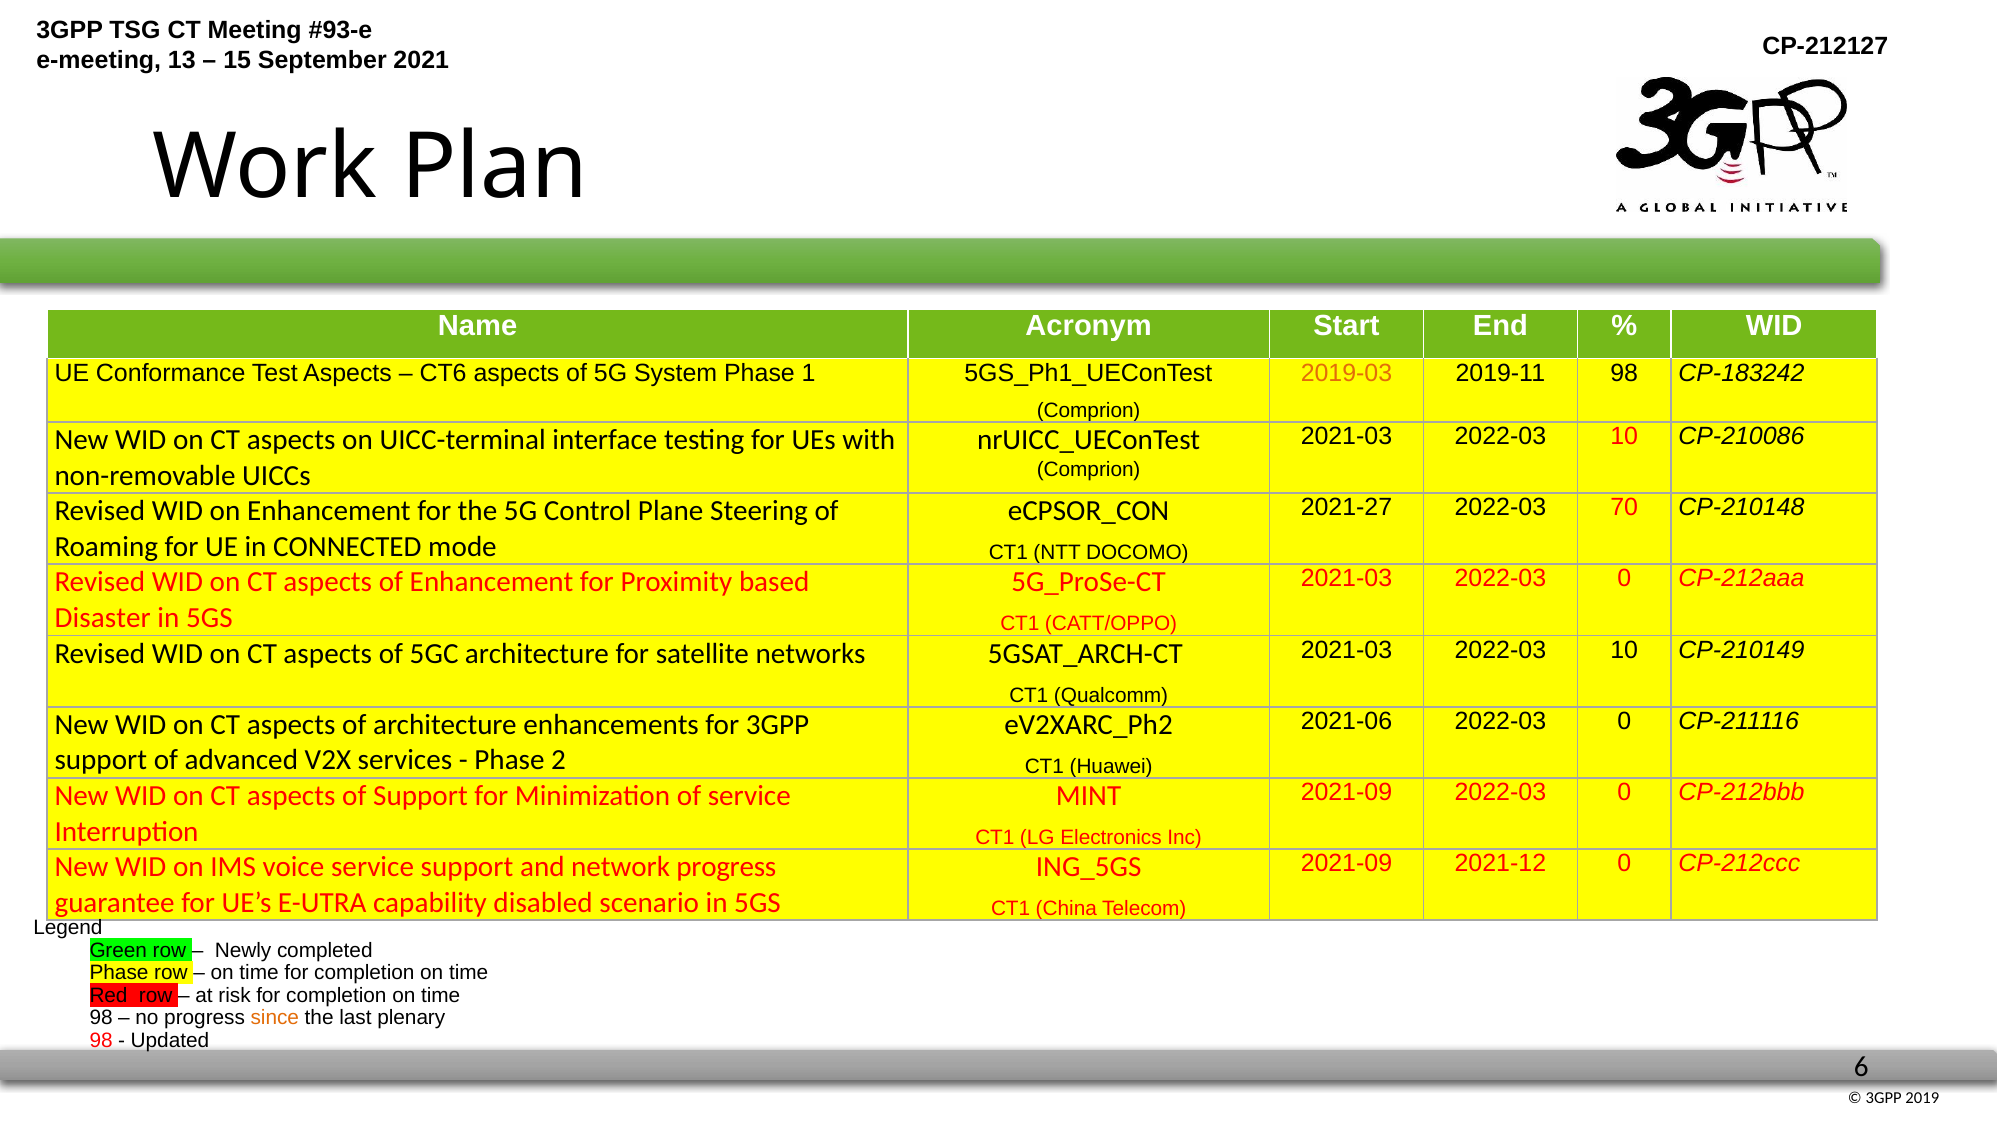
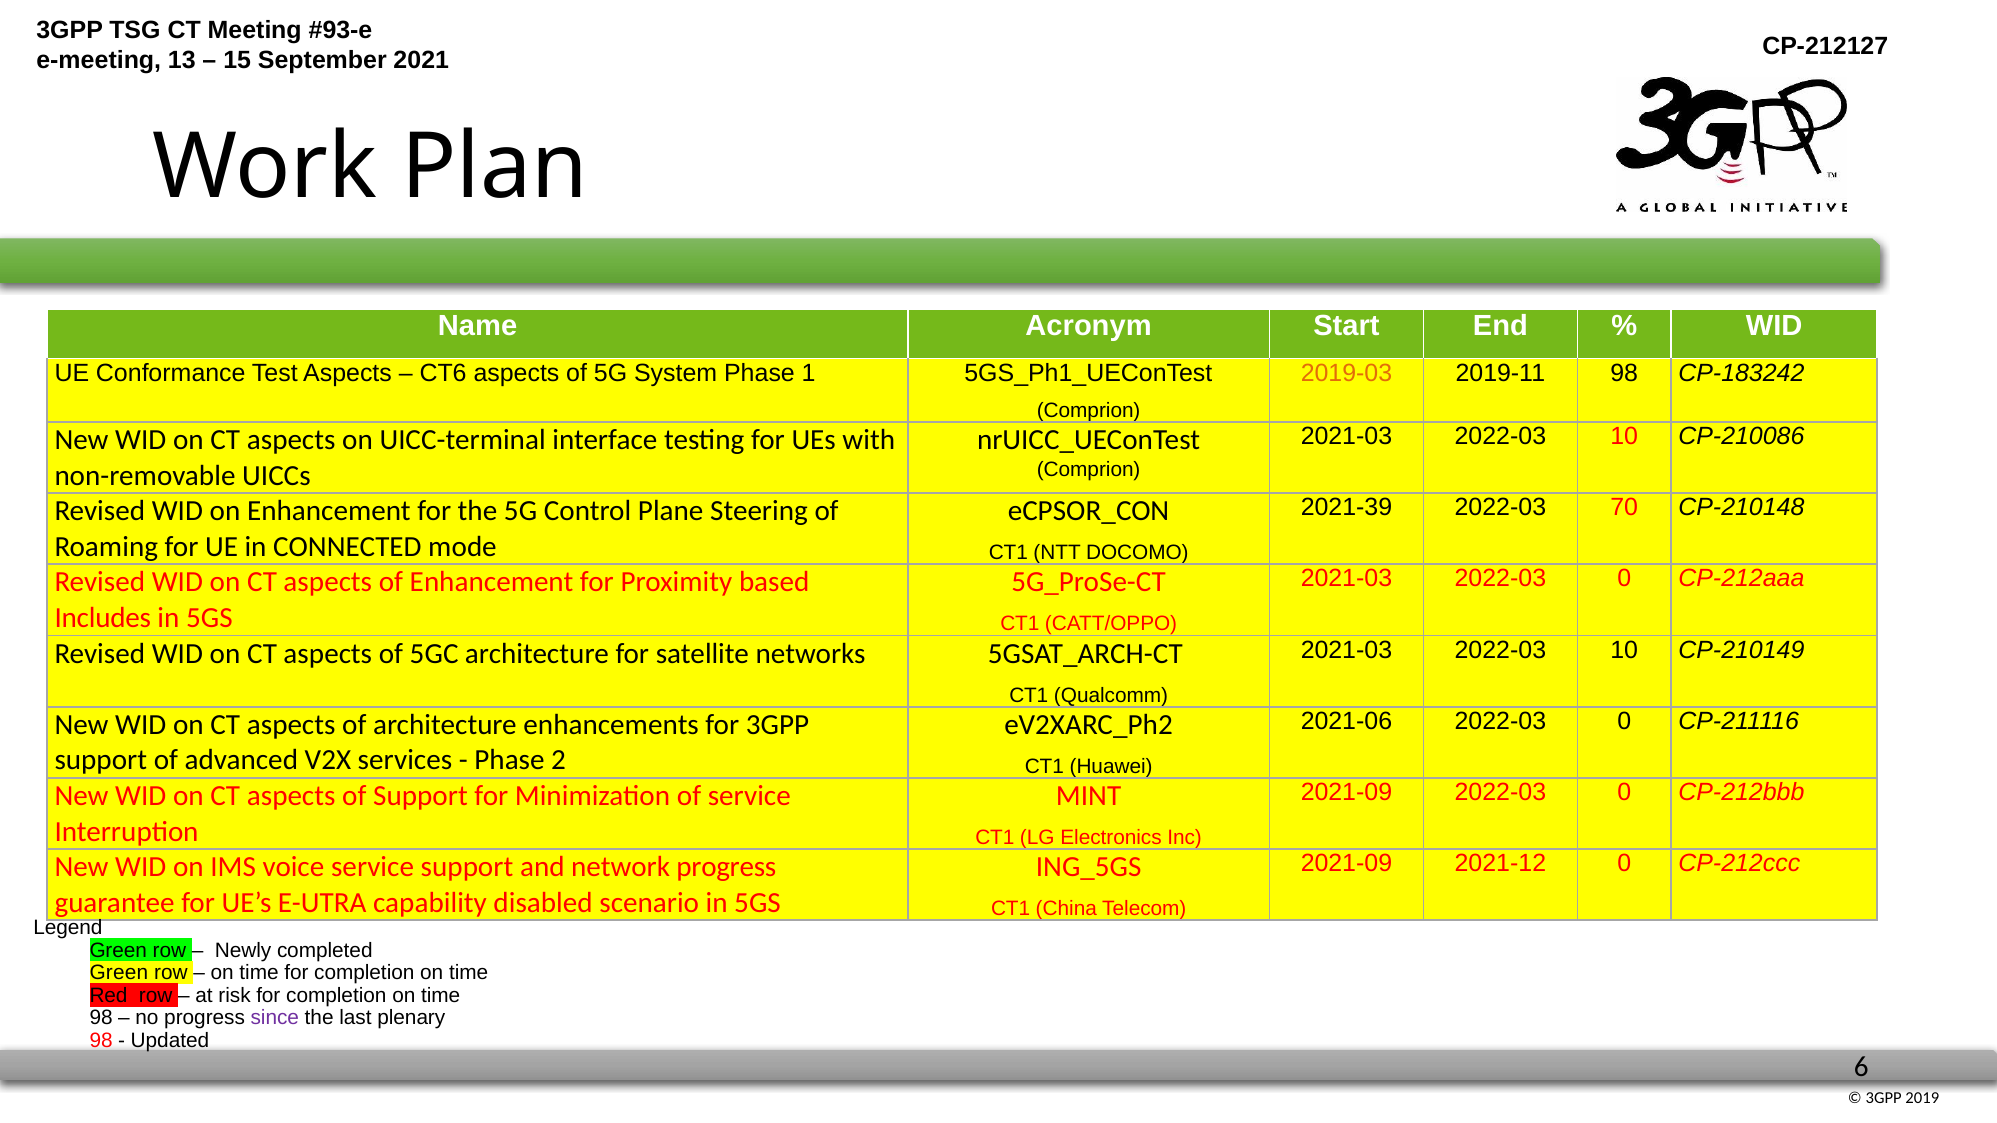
2021-27: 2021-27 -> 2021-39 (1346, 508)
Disaster: Disaster -> Includes (103, 618)
Phase: Phase -> Green (119, 973)
since colour: orange -> purple (275, 1018)
